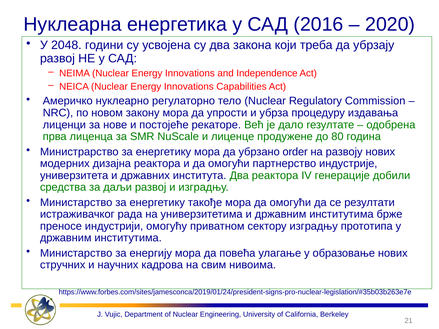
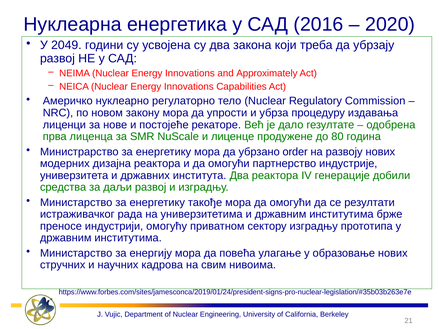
2048: 2048 -> 2049 (66, 45)
Independence: Independence -> Approximately (267, 73)
